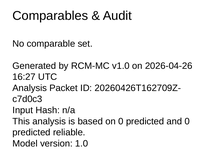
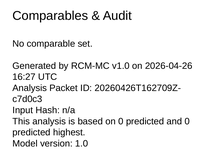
reliable: reliable -> highest (69, 132)
